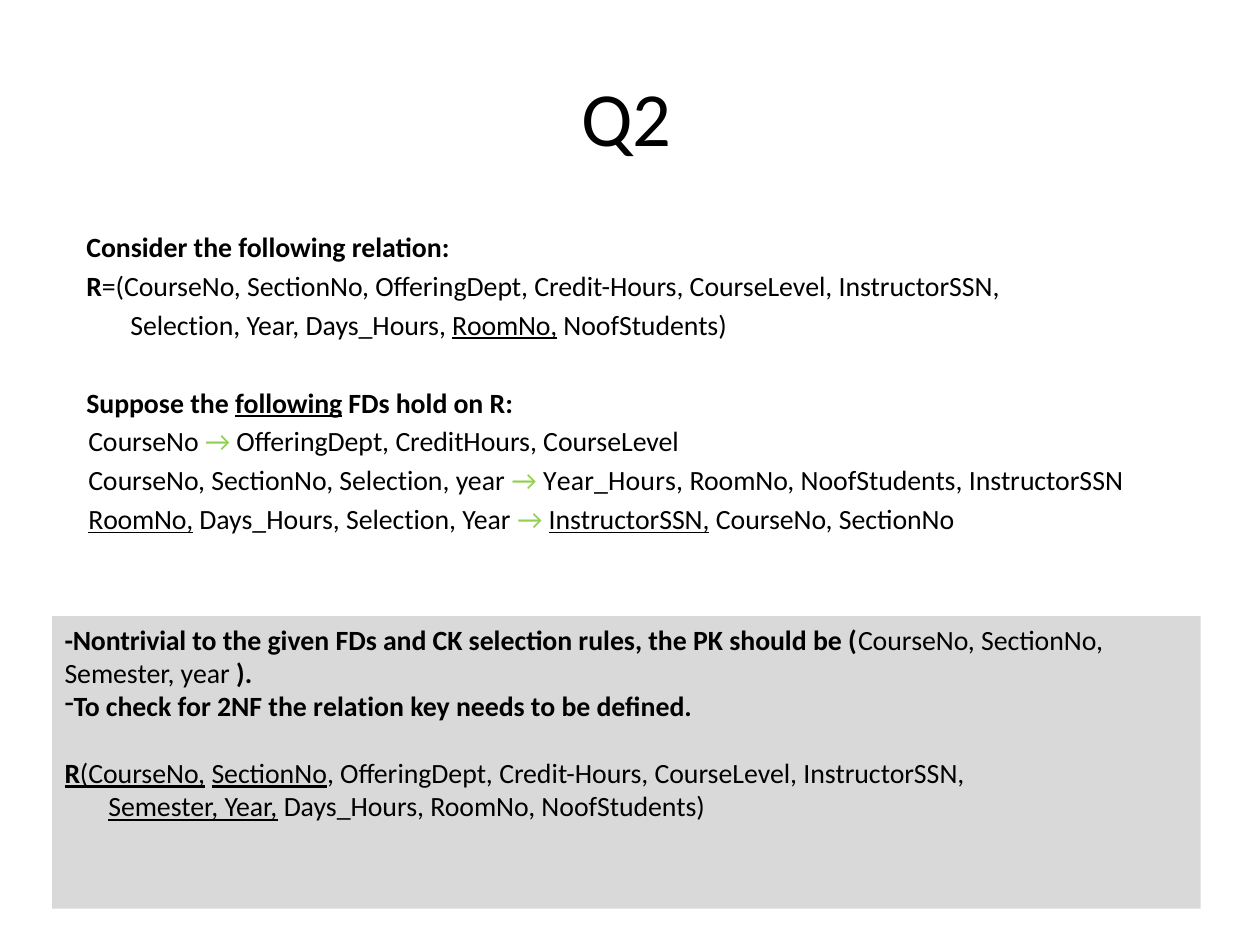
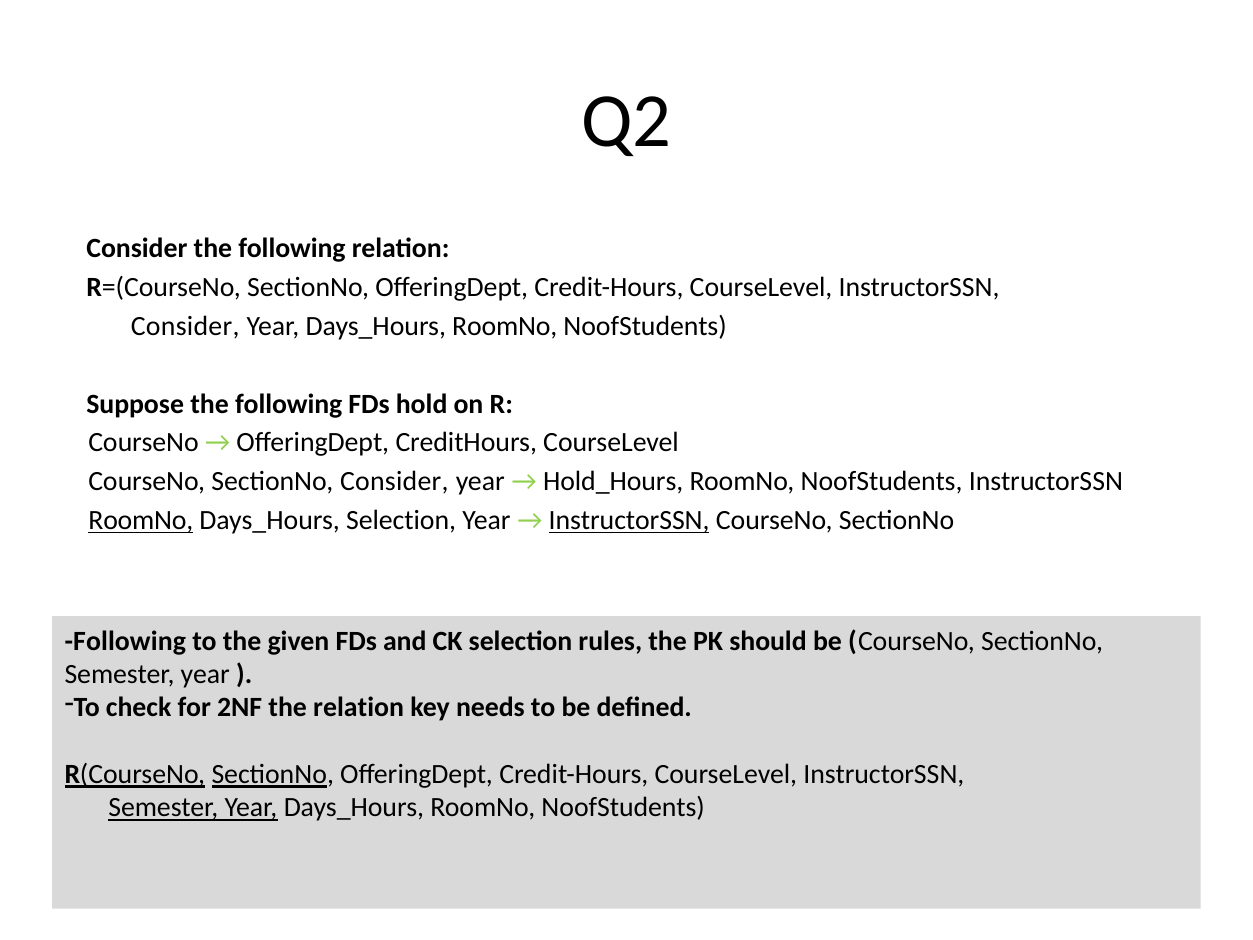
Selection: Selection -> Consider (185, 326)
RoomNo underline: present -> none (505, 326)
following underline: present -> none (289, 404)
SectionNo Selection: Selection -> Consider (394, 482)
Year_Hours: Year_Hours -> Hold_Hours (613, 482)
Nontrivial: Nontrivial -> Following (125, 641)
